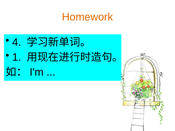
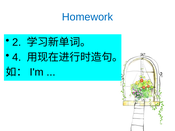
Homework colour: orange -> blue (87, 17)
4: 4 -> 2 (17, 42)
1: 1 -> 4 (17, 57)
